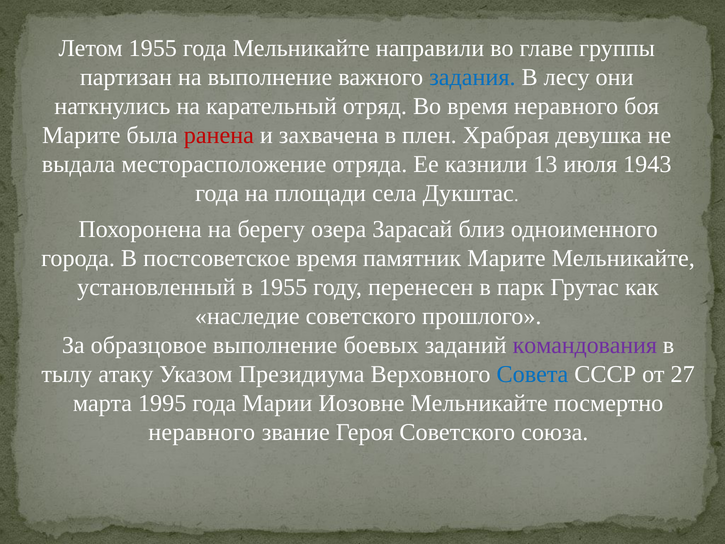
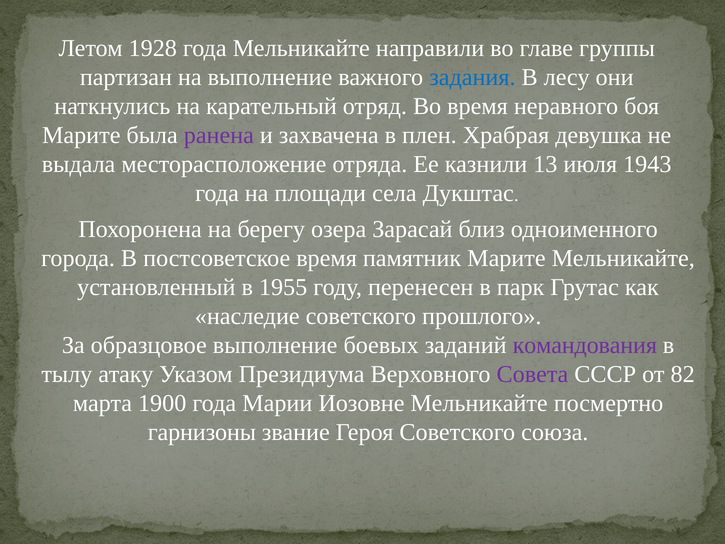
Летом 1955: 1955 -> 1928 (153, 48)
ранена colour: red -> purple (219, 135)
Совета colour: blue -> purple (532, 374)
27: 27 -> 82 (683, 374)
1995: 1995 -> 1900 (162, 403)
неравного: неравного -> гарнизоны (202, 432)
